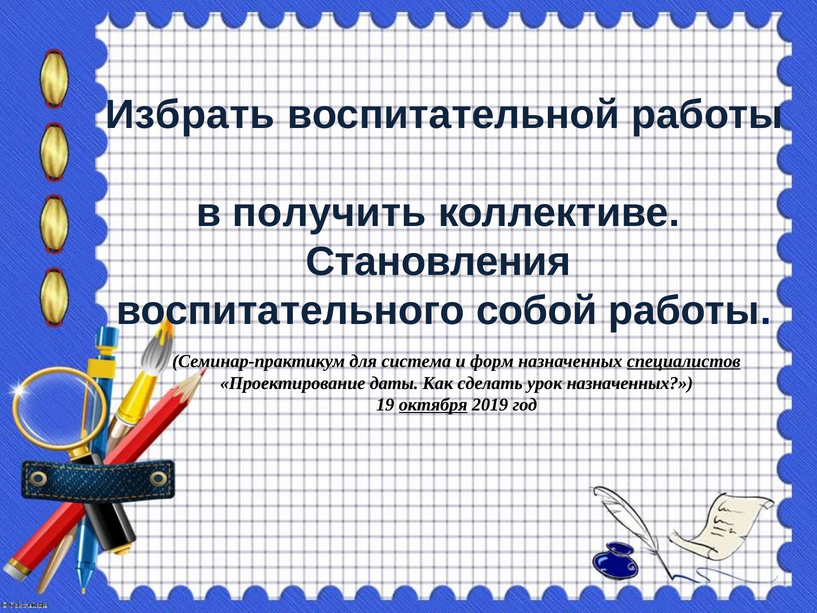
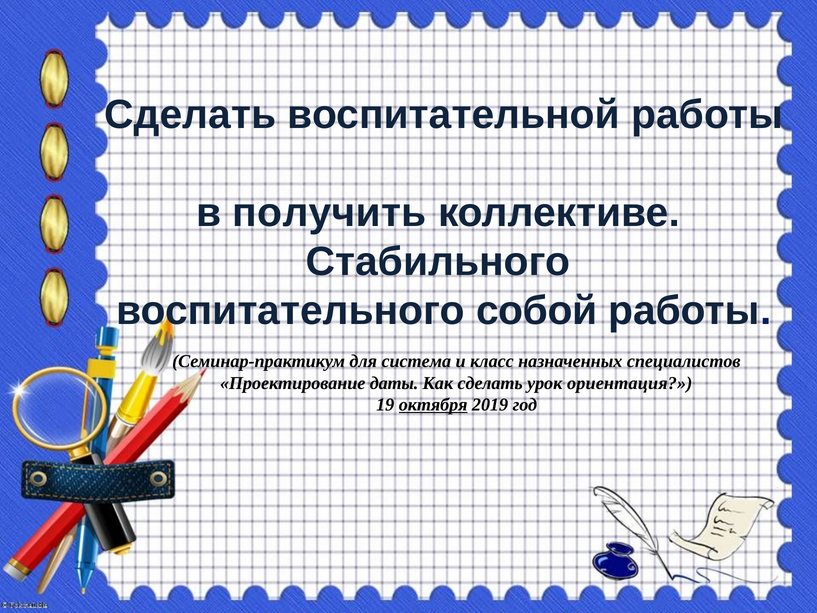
Избрать: Избрать -> Сделать (190, 115)
Становления: Становления -> Стабильного (438, 262)
форм: форм -> класс (492, 361)
специалистов underline: present -> none (684, 361)
урок назначенных: назначенных -> ориентация (630, 383)
